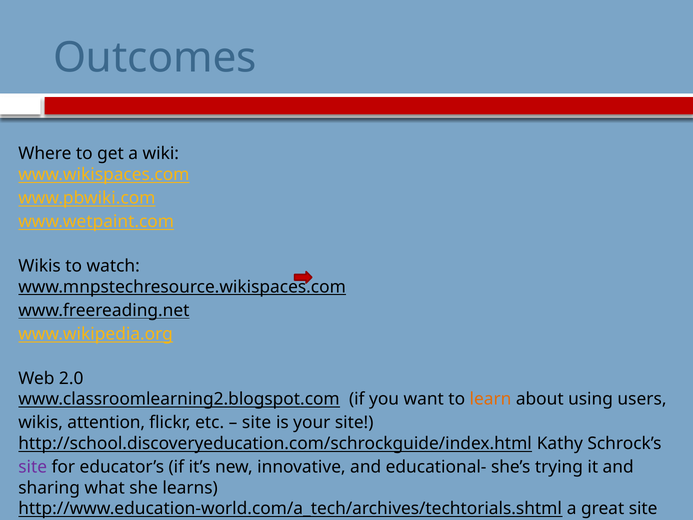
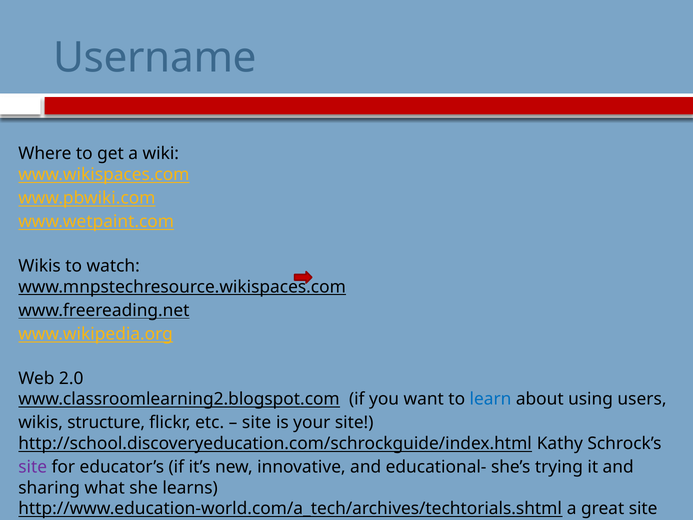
Outcomes: Outcomes -> Username (155, 58)
learn colour: orange -> blue (490, 399)
attention: attention -> structure (106, 423)
